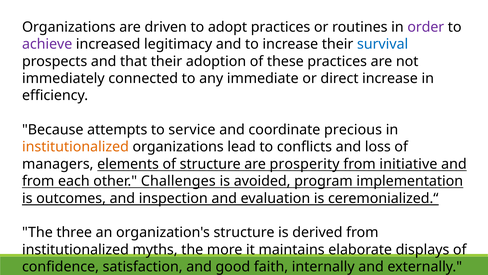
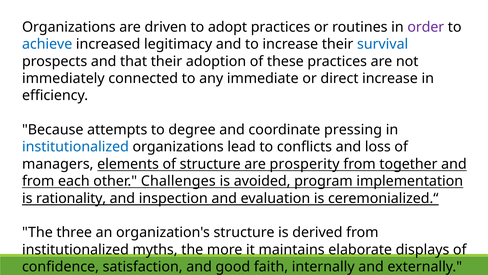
achieve colour: purple -> blue (47, 44)
service: service -> degree (192, 130)
precious: precious -> pressing (353, 130)
institutionalized colour: orange -> blue (75, 147)
initiative: initiative -> together (408, 164)
outcomes: outcomes -> rationality (71, 198)
